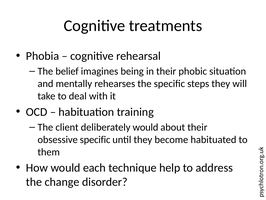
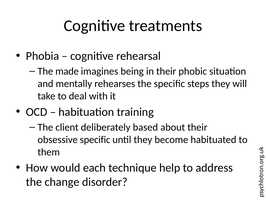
belief: belief -> made (67, 71)
deliberately would: would -> based (145, 127)
